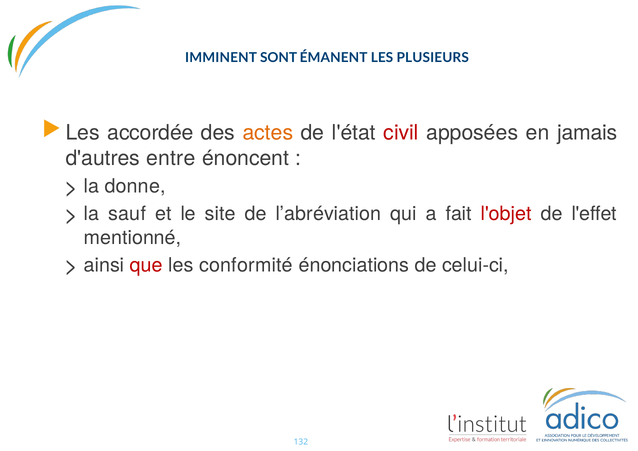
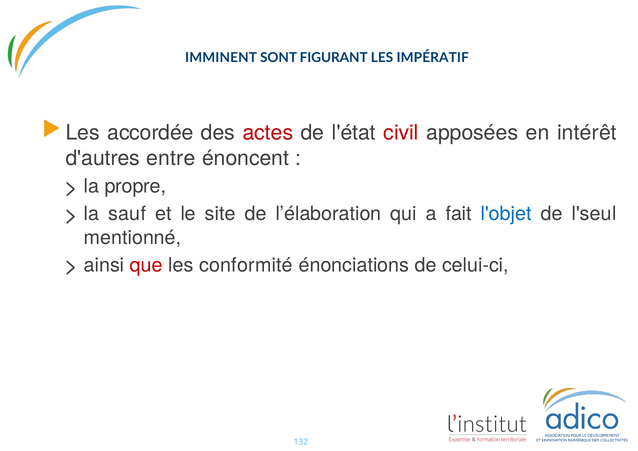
ÉMANENT: ÉMANENT -> FIGURANT (334, 58)
PLUSIEURS: PLUSIEURS -> IMPÉRATIF (433, 58)
actes colour: orange -> red (268, 133)
jamais: jamais -> intérêt (587, 133)
donne: donne -> propre (135, 186)
l’abréviation: l’abréviation -> l’élaboration (328, 214)
l'objet colour: red -> blue (506, 214)
l'effet: l'effet -> l'seul (594, 214)
